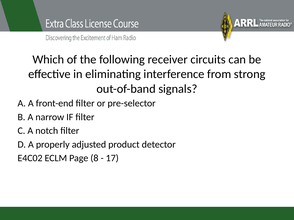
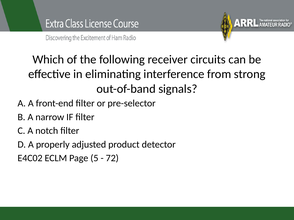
8: 8 -> 5 (94, 158)
17: 17 -> 72 (112, 158)
